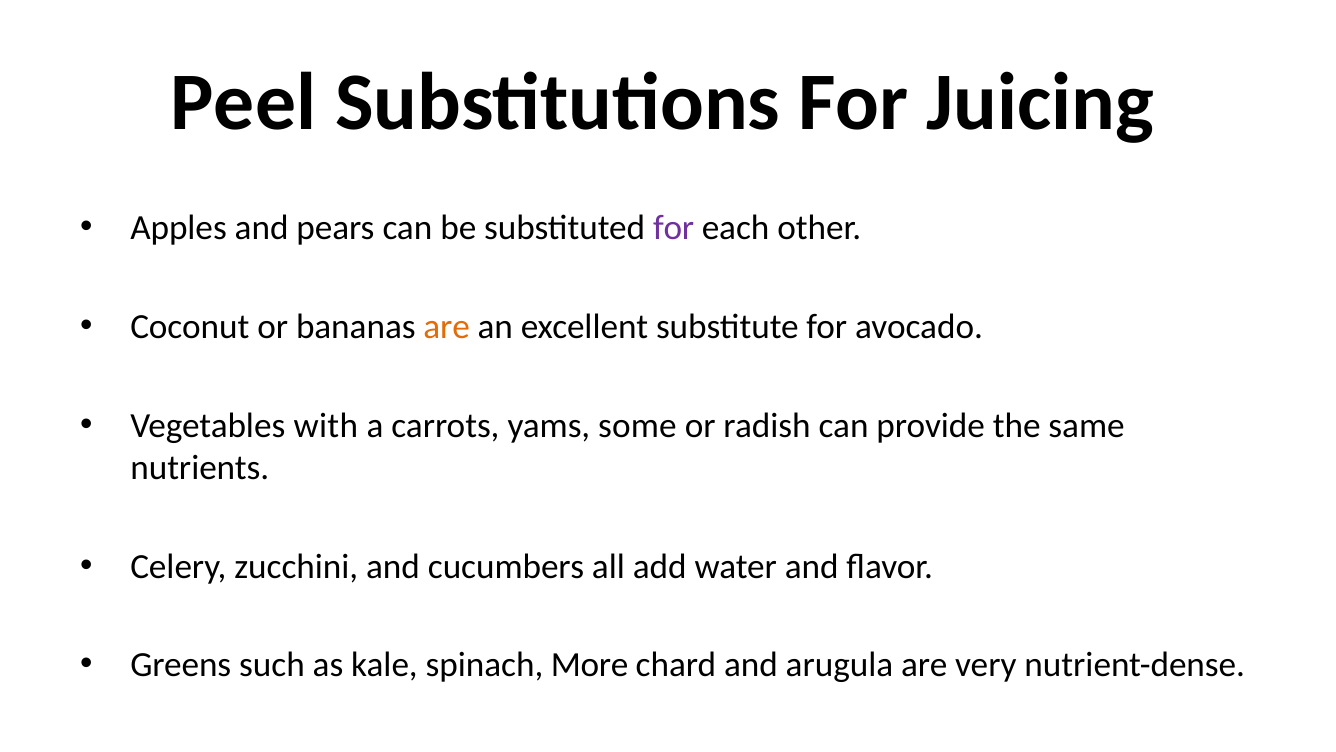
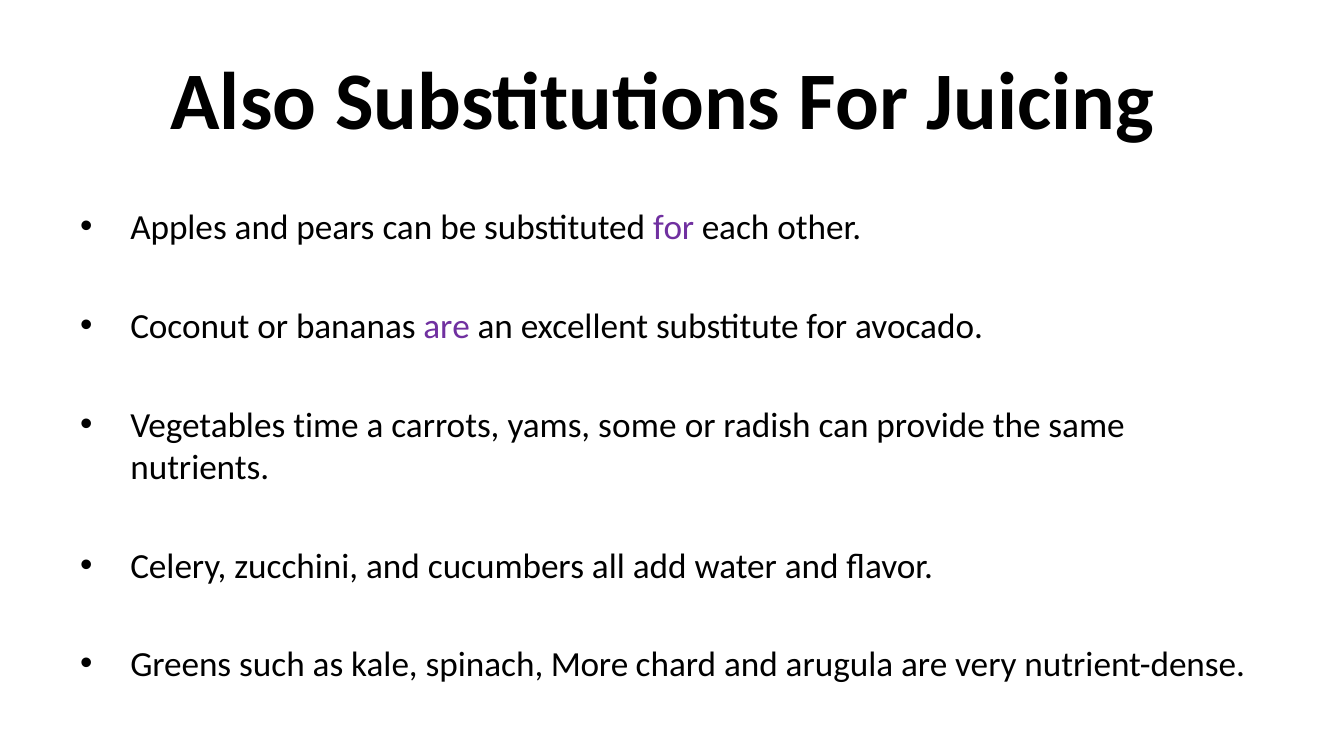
Peel: Peel -> Also (243, 102)
are colour: orange -> purple (447, 327)
with: with -> time (326, 425)
